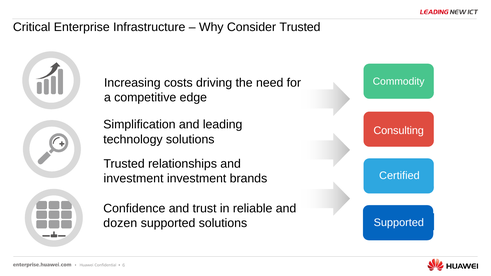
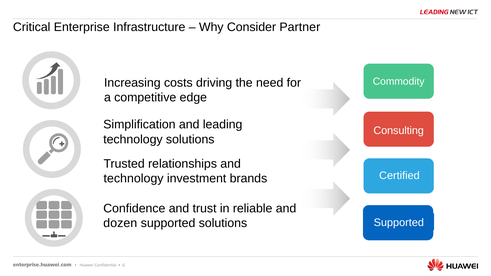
Consider Trusted: Trusted -> Partner (300, 27)
investment: investment -> technology (134, 179)
